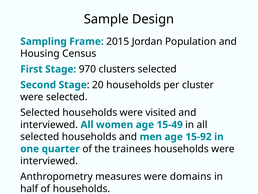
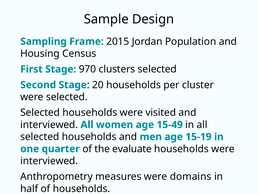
15-92: 15-92 -> 15-19 (198, 136)
trainees: trainees -> evaluate (132, 149)
